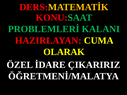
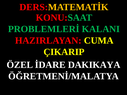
OLARAK: OLARAK -> ÇIKARIP (64, 52)
ÇIKARIRIZ: ÇIKARIRIZ -> DAKIKAYA (94, 65)
